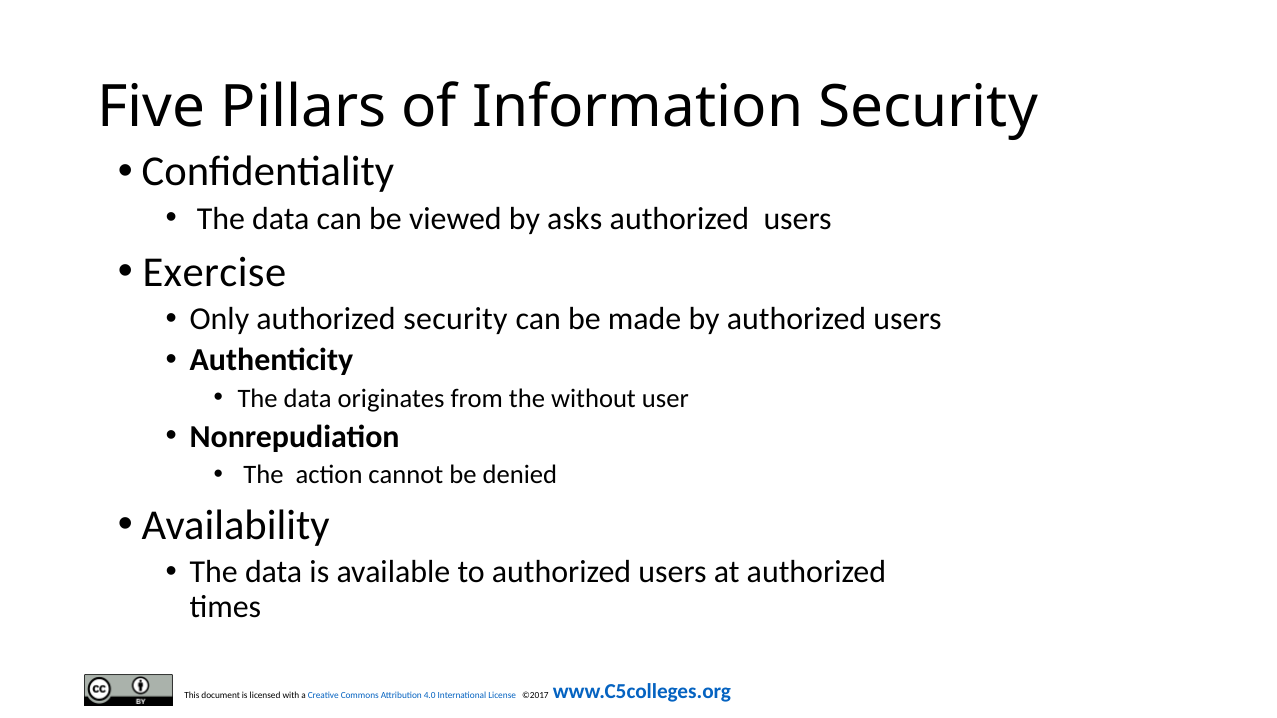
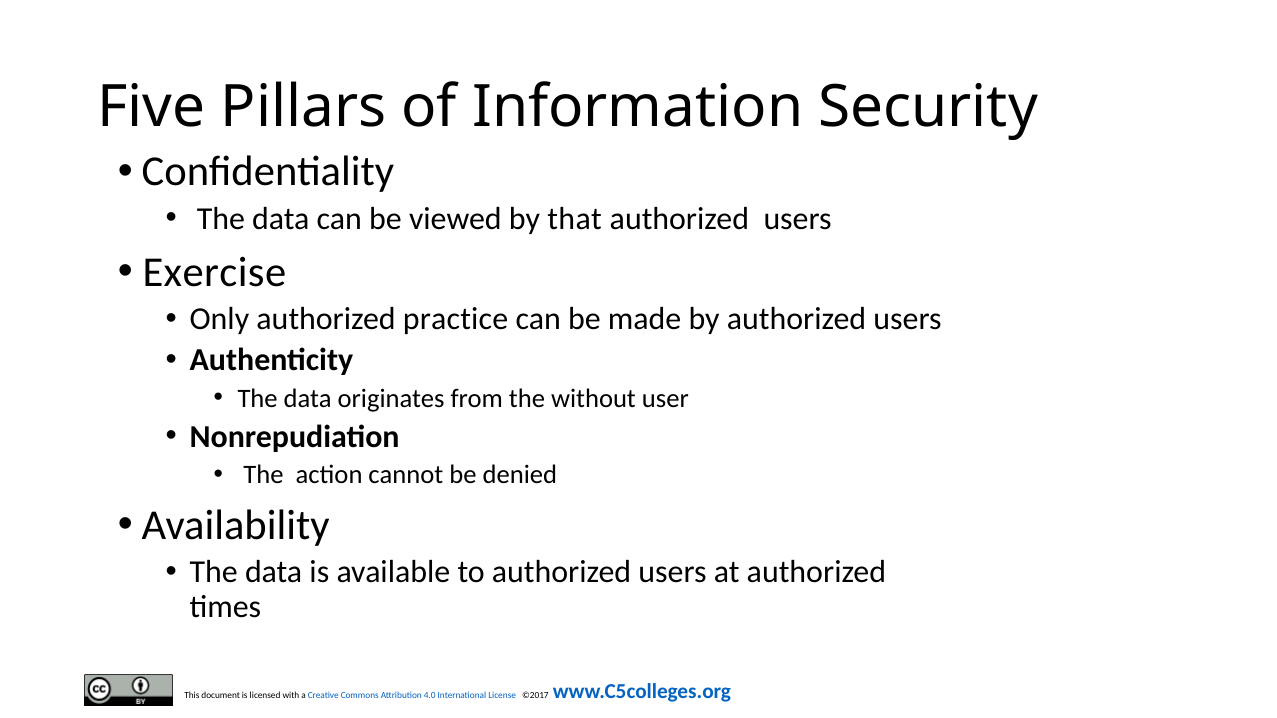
asks: asks -> that (575, 219)
authorized security: security -> practice (456, 319)
